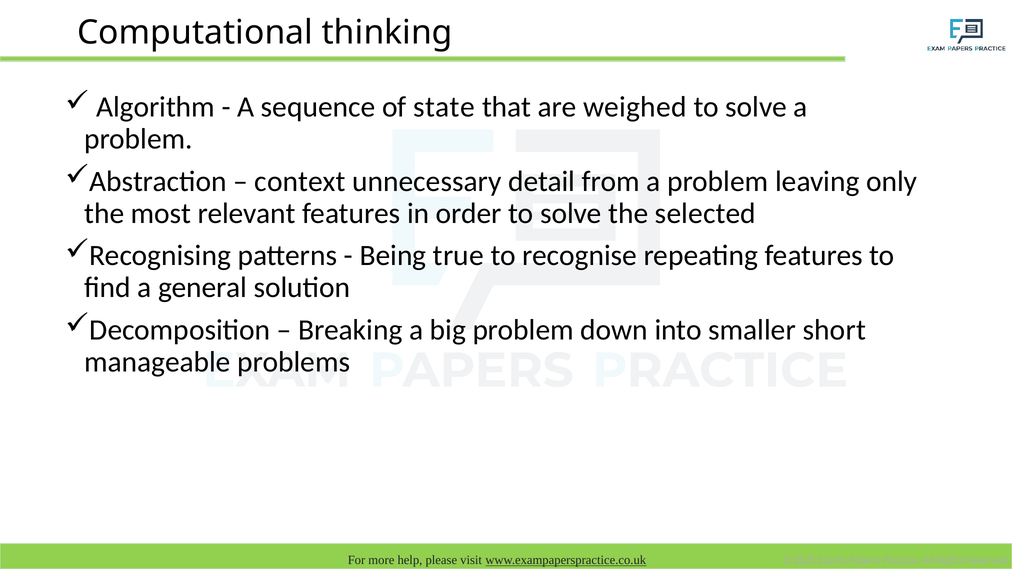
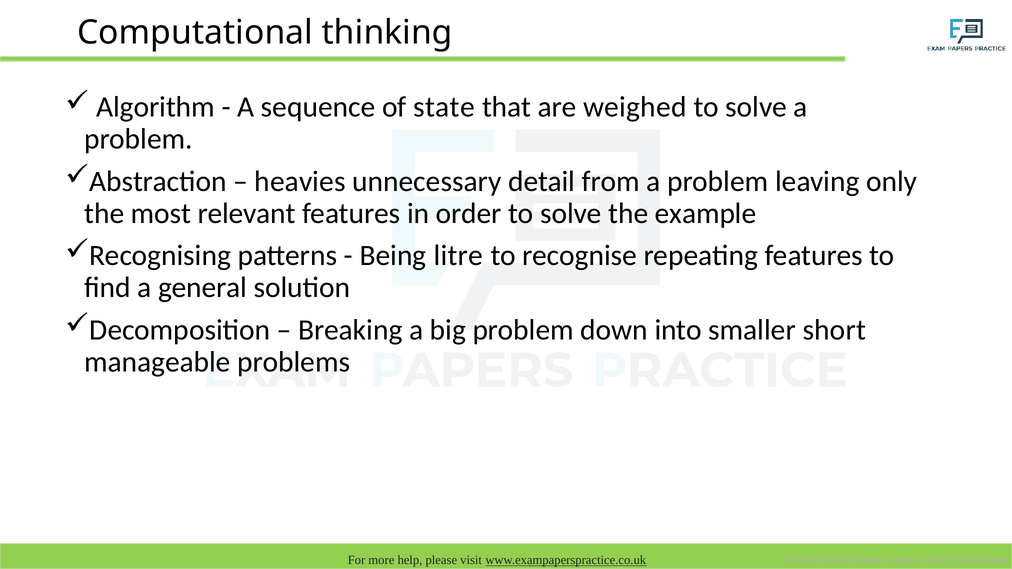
context: context -> heavies (300, 181)
selected: selected -> example (706, 213)
true: true -> litre (458, 256)
